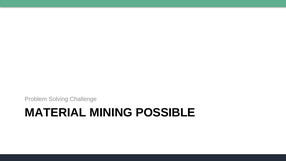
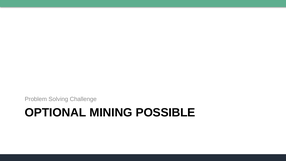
MATERIAL: MATERIAL -> OPTIONAL (55, 112)
